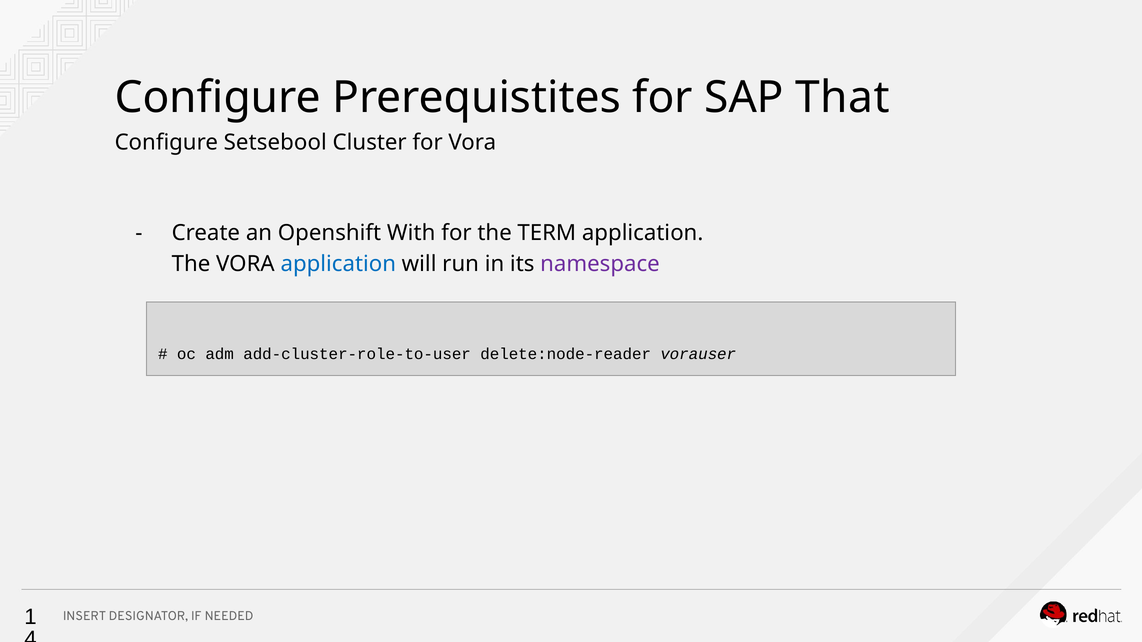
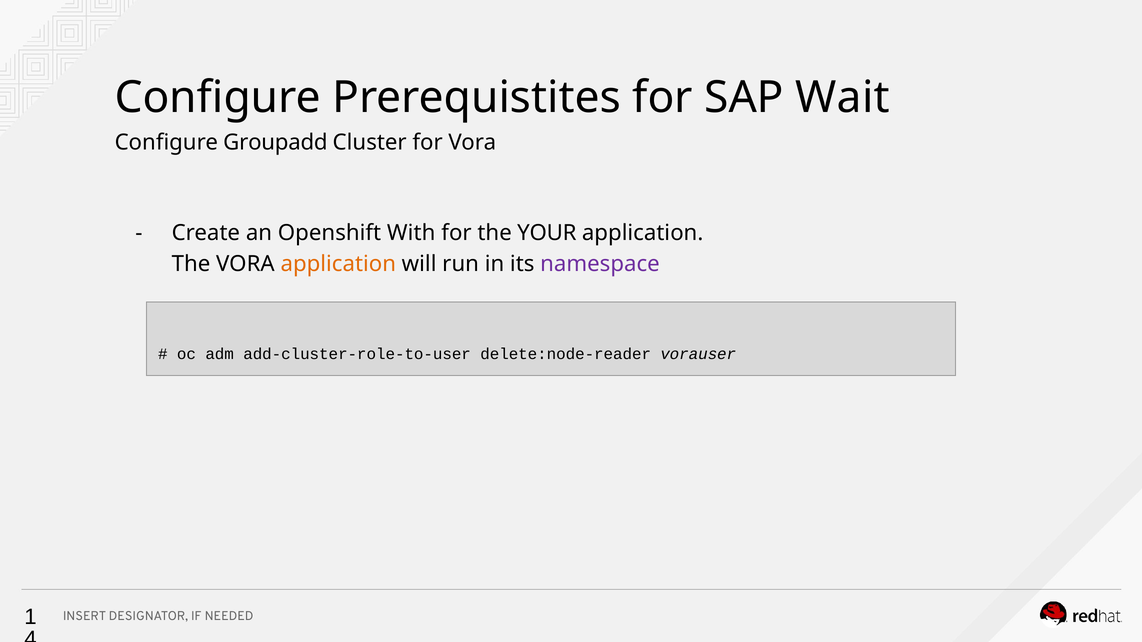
That: That -> Wait (843, 98)
Setsebool: Setsebool -> Groupadd (275, 142)
TERM: TERM -> YOUR (547, 233)
application colour: blue -> orange (338, 264)
